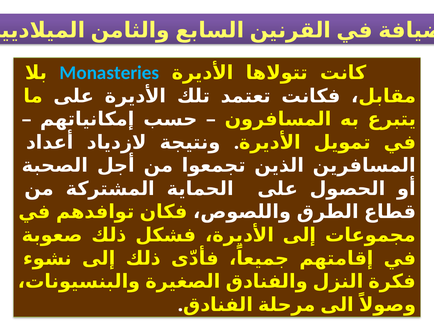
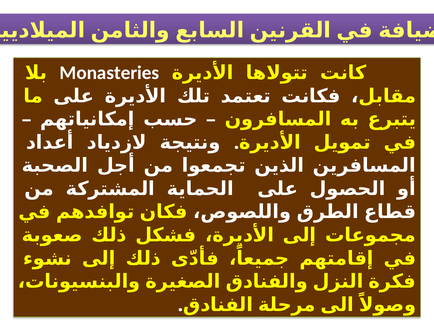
Monasteries colour: light blue -> white (109, 73)
